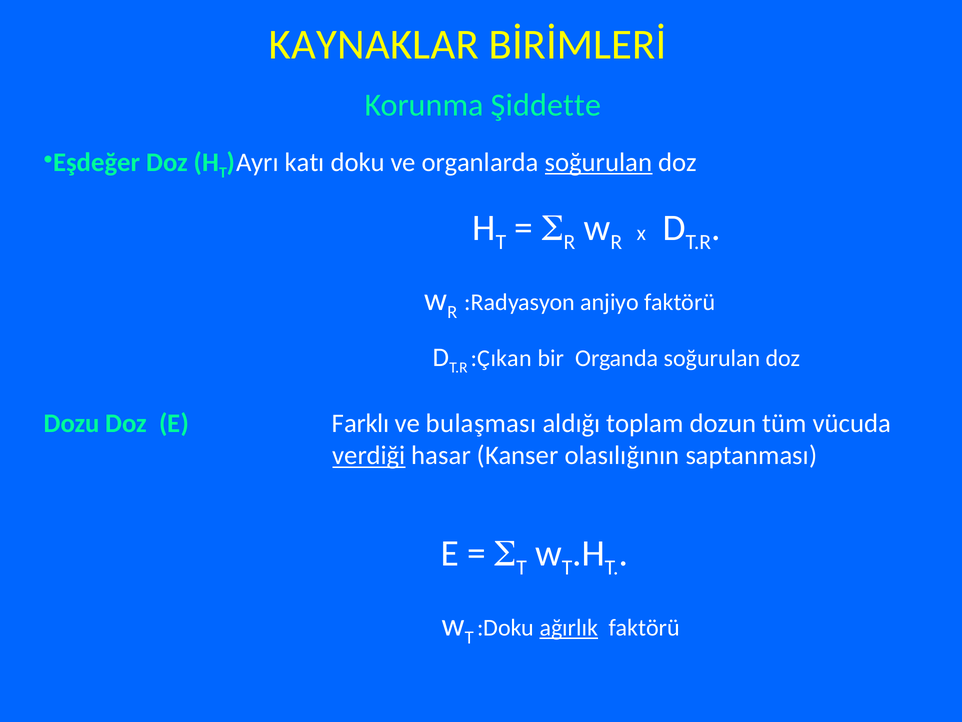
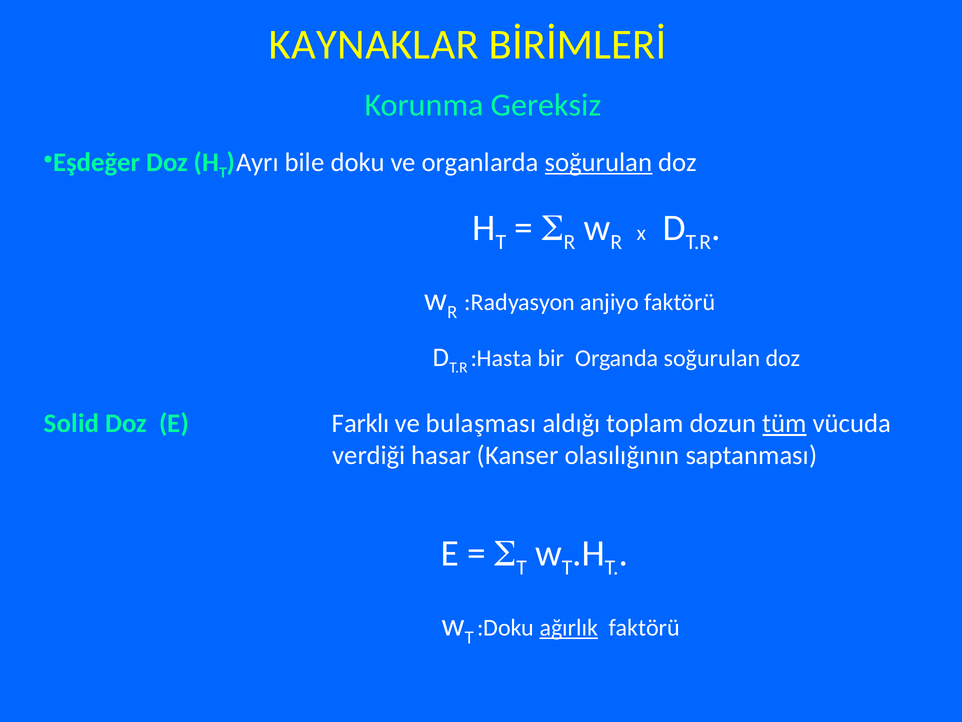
Şiddette: Şiddette -> Gereksiz (546, 105)
katı: katı -> bile (305, 162)
:Çıkan: :Çıkan -> :Hasta (501, 358)
Dozu: Dozu -> Solid (71, 423)
tüm underline: none -> present (784, 423)
verdiği underline: present -> none (369, 455)
